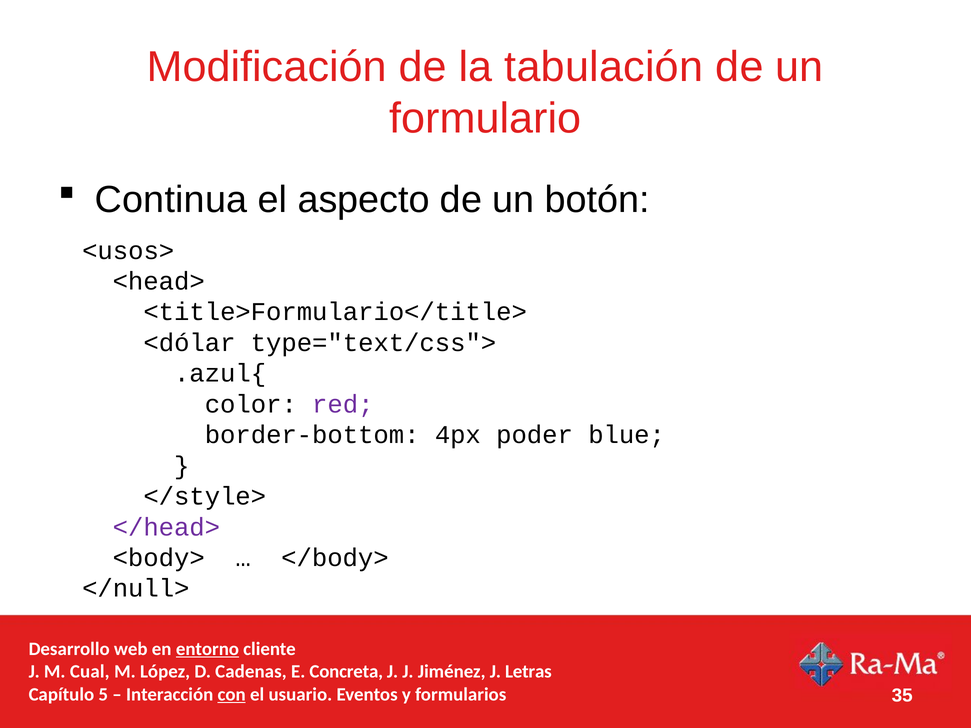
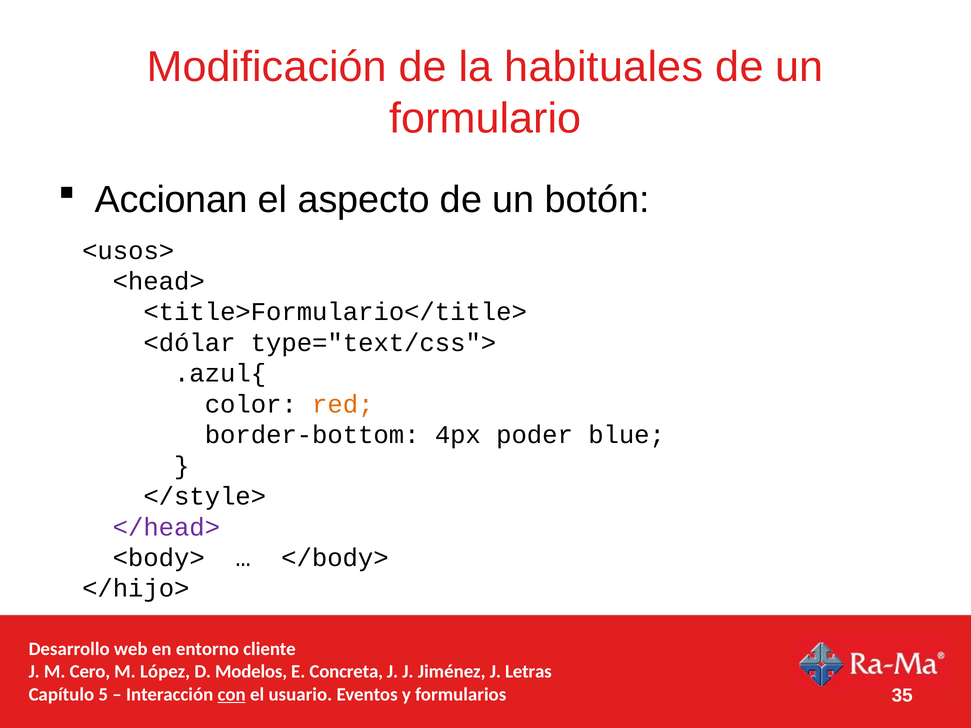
tabulación: tabulación -> habituales (604, 67)
Continua: Continua -> Accionan (171, 200)
red colour: purple -> orange (343, 404)
</null>: </null> -> </hijo> (136, 589)
entorno underline: present -> none (207, 649)
Cual: Cual -> Cero (90, 672)
Cadenas: Cadenas -> Modelos (251, 672)
